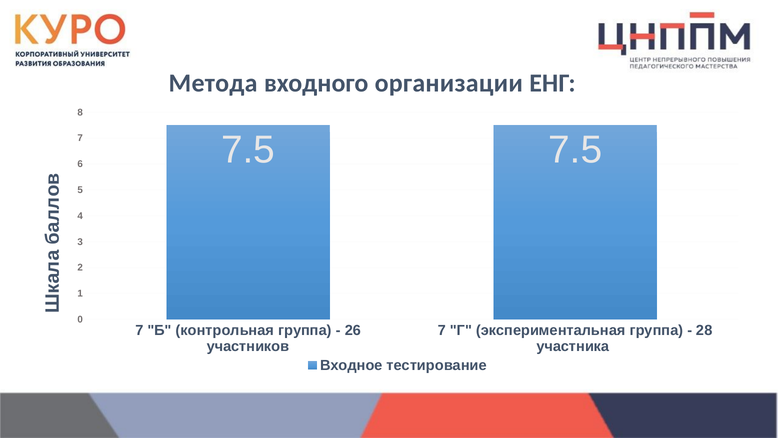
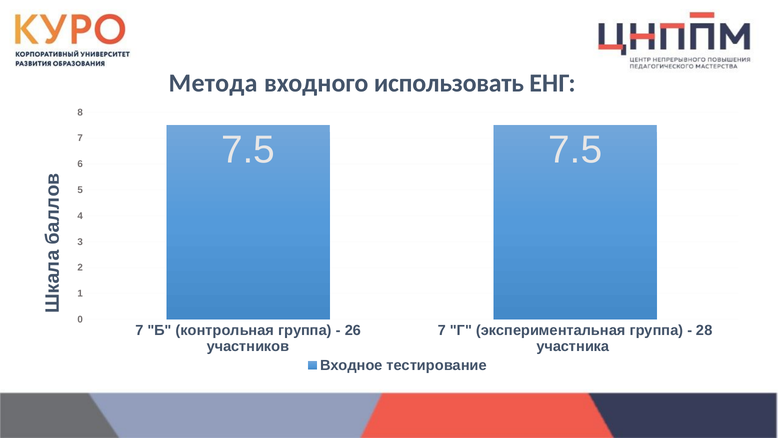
организации: организации -> использовать (449, 83)
